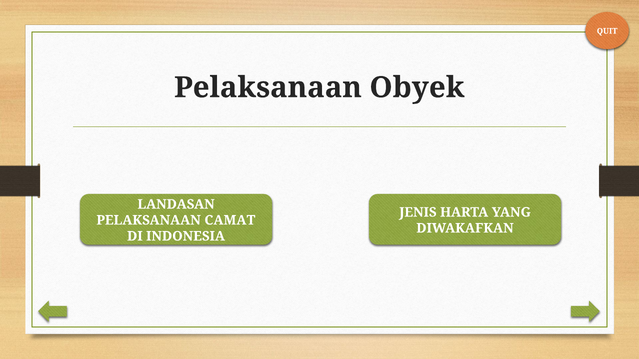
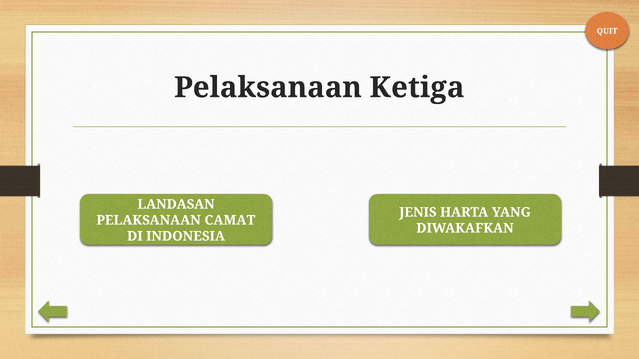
Obyek: Obyek -> Ketiga (417, 88)
